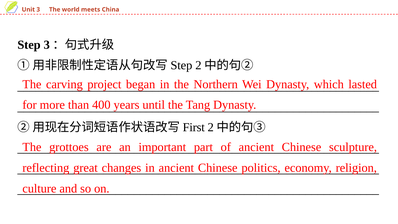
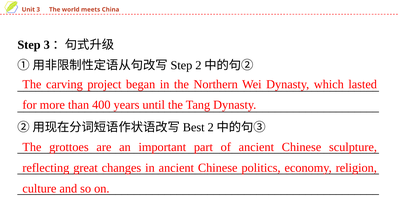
First: First -> Best (194, 127)
